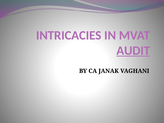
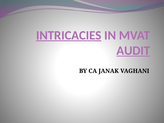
INTRICACIES underline: none -> present (69, 35)
